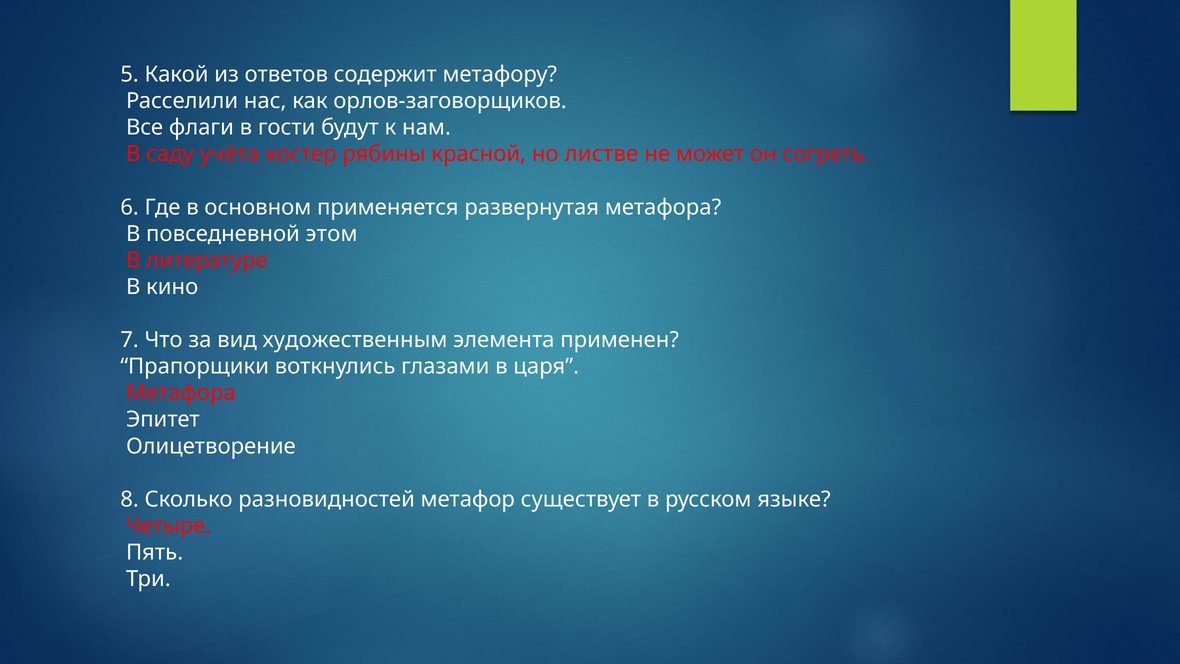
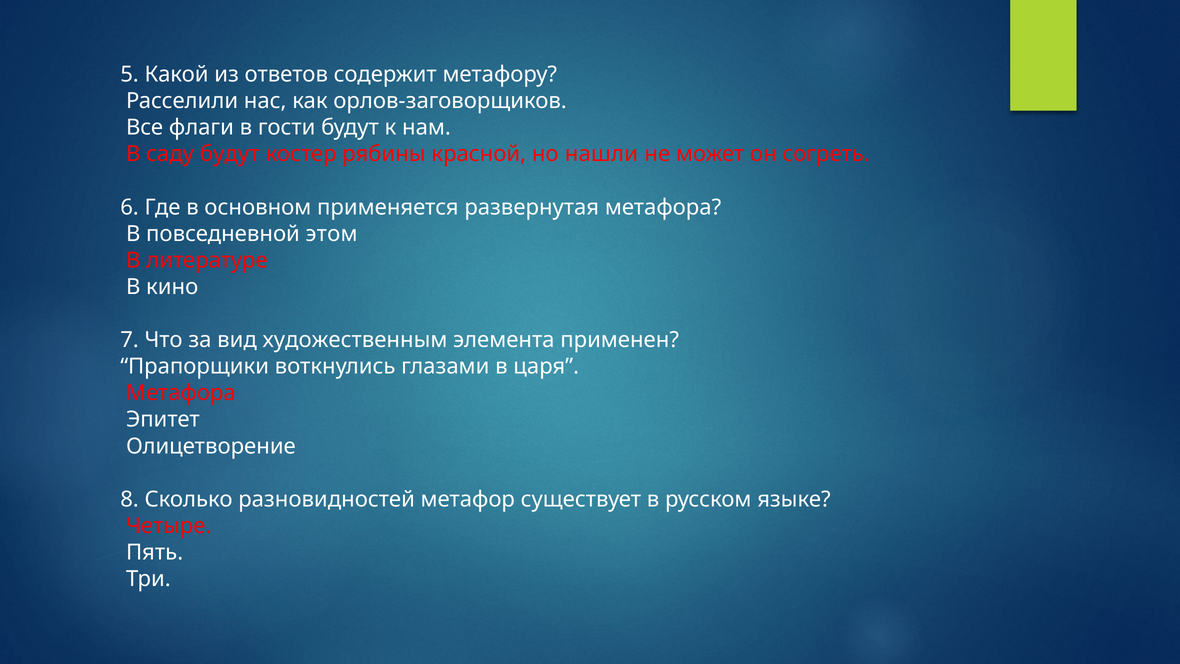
саду учёта: учёта -> будут (230, 154)
листве: листве -> нашли (601, 154)
